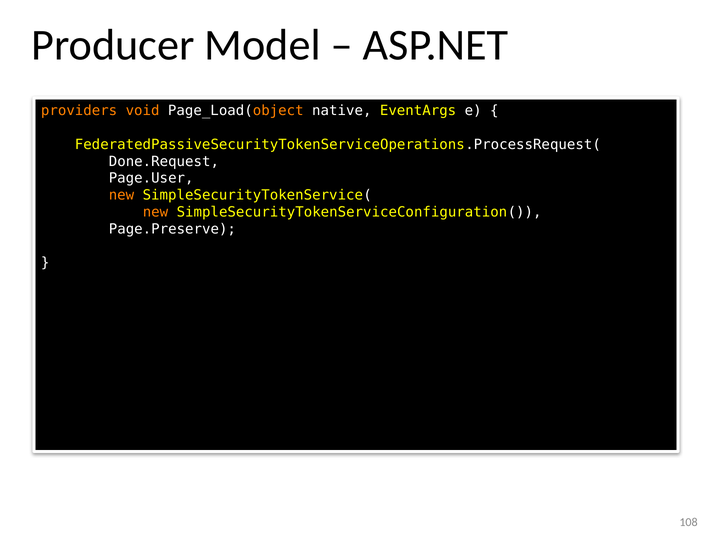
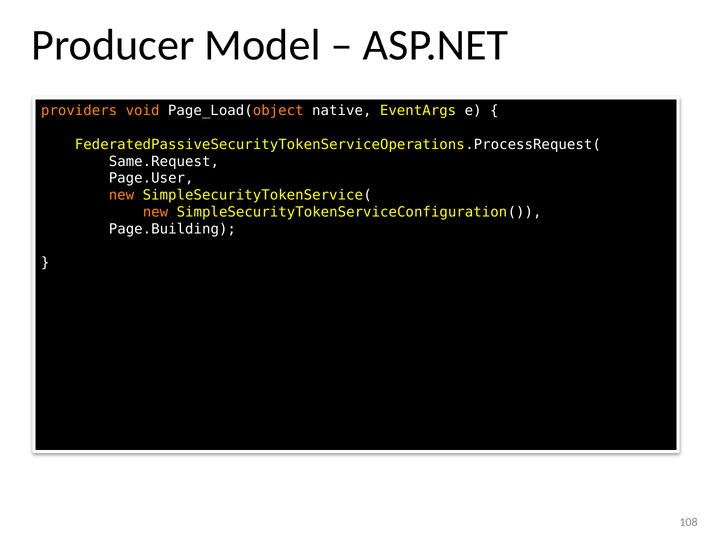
Done.Request: Done.Request -> Same.Request (164, 162)
Page.Preserve: Page.Preserve -> Page.Building (172, 229)
